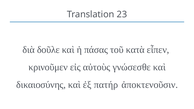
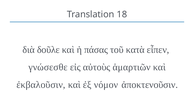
23: 23 -> 18 (122, 14)
κρινοῦμεν: κρινοῦμεν -> γνώσεσθε (48, 67)
γνώσεσθε: γνώσεσθε -> ἁμαρτιῶν (132, 67)
δικαιοσύνης: δικαιοσύνης -> ἐκβαλοῦσιν (41, 85)
πατήρ: πατήρ -> νόμον (106, 85)
